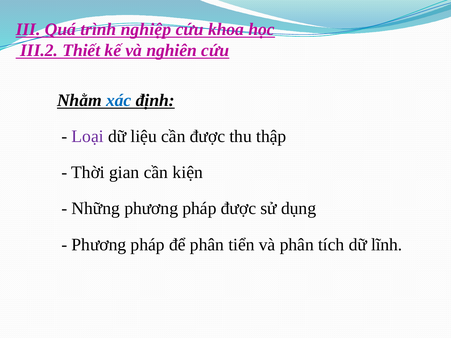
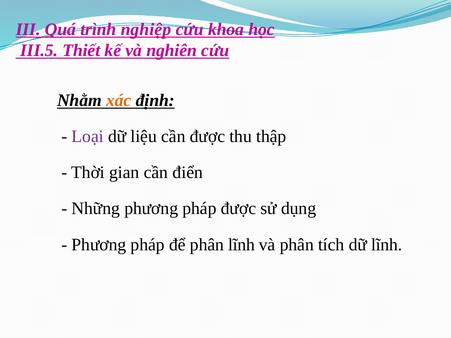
III.2: III.2 -> III.5 (39, 50)
xác colour: blue -> orange (119, 100)
kiện: kiện -> điển (188, 173)
phân tiển: tiển -> lĩnh (242, 245)
